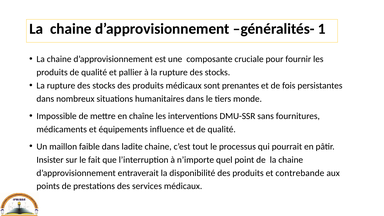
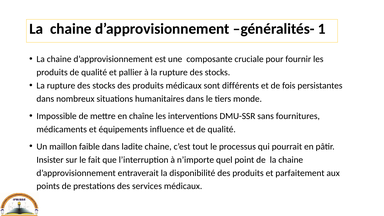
prenantes: prenantes -> différents (240, 86)
contrebande: contrebande -> parfaitement (300, 173)
